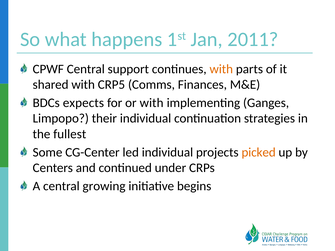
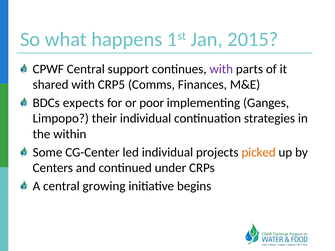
2011: 2011 -> 2015 (253, 39)
with colour: orange -> purple (221, 69)
or with: with -> poor (152, 103)
fullest: fullest -> within (70, 134)
